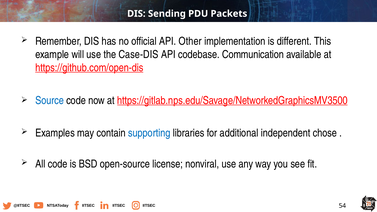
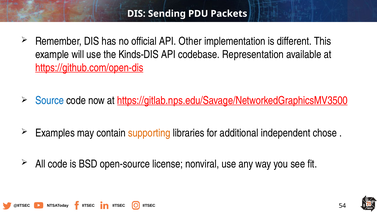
Case-DIS: Case-DIS -> Kinds-DIS (139, 55)
Communication: Communication -> Representation (253, 55)
supporting colour: blue -> orange (149, 133)
